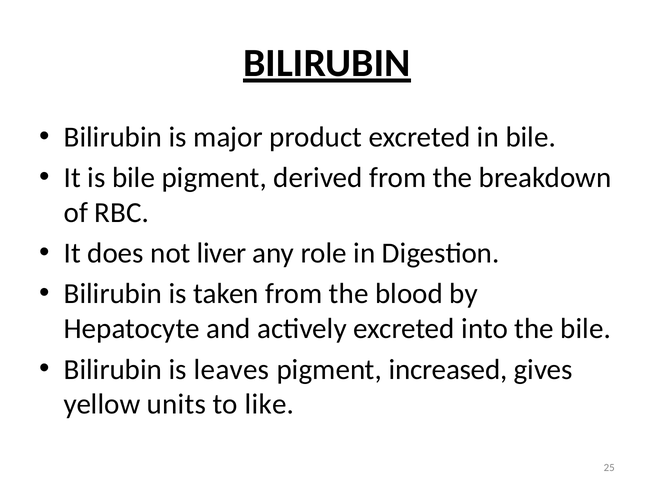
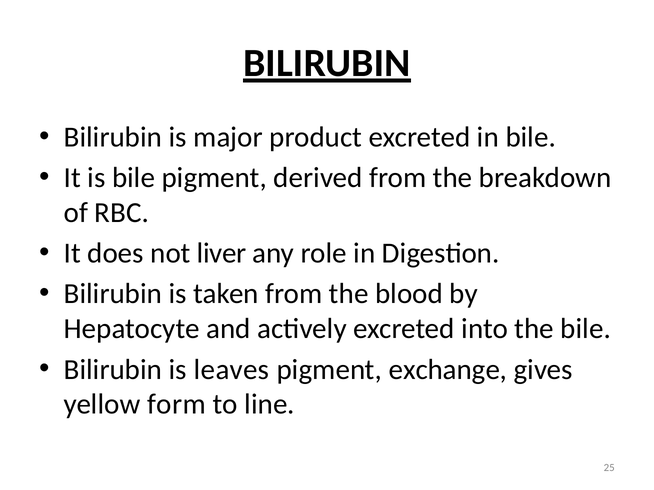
increased: increased -> exchange (448, 370)
units: units -> form (177, 405)
like: like -> line (270, 405)
